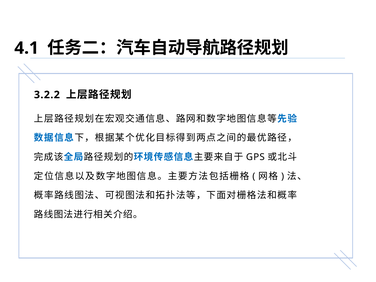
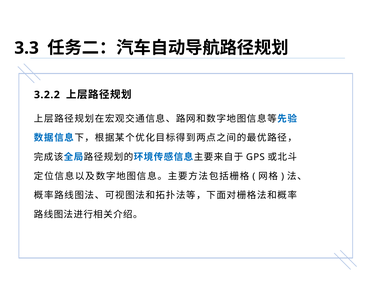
4.1: 4.1 -> 3.3 (27, 48)
